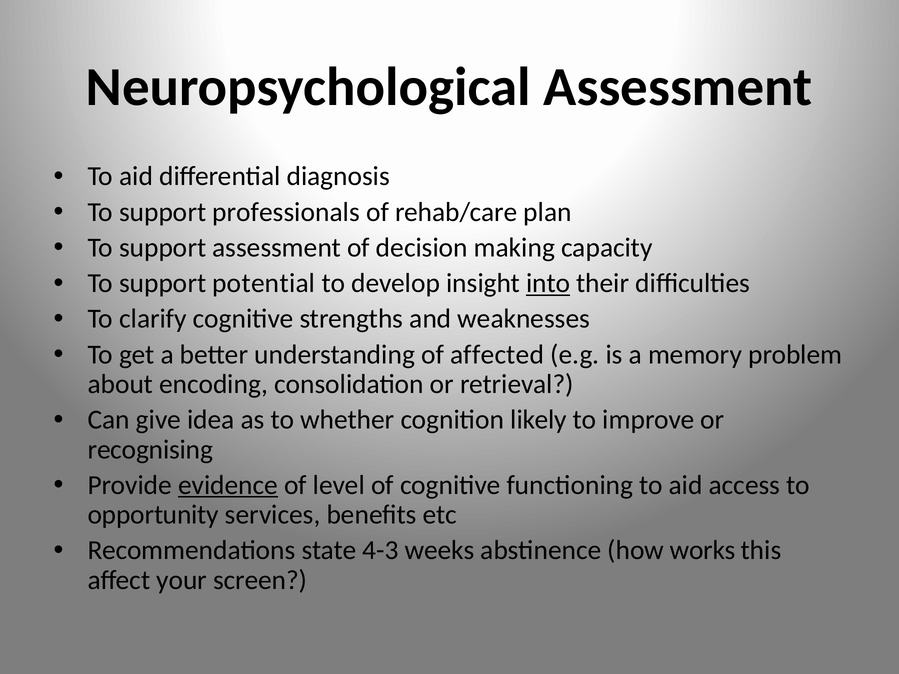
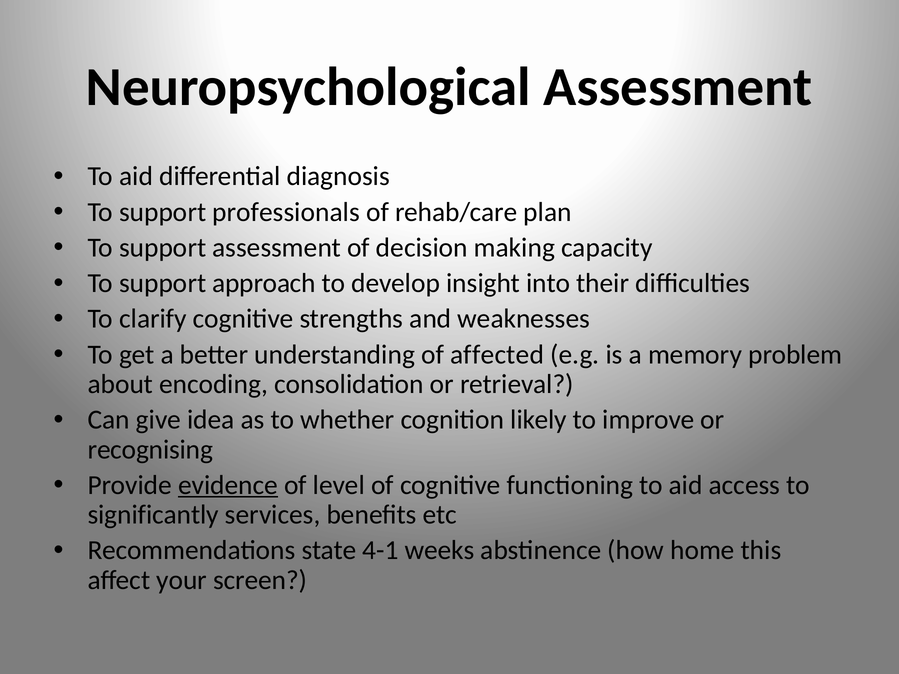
potential: potential -> approach (264, 283)
into underline: present -> none (548, 283)
opportunity: opportunity -> significantly (153, 515)
4-3: 4-3 -> 4-1 (381, 551)
works: works -> home (702, 551)
